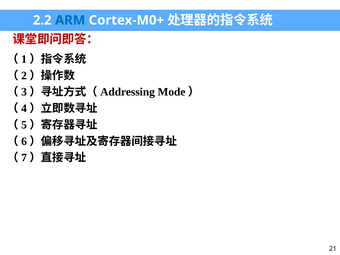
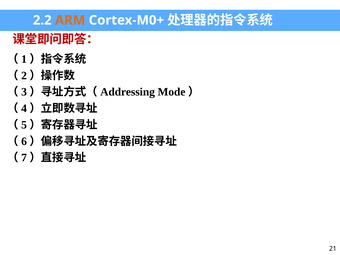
ARM colour: blue -> orange (70, 20)
